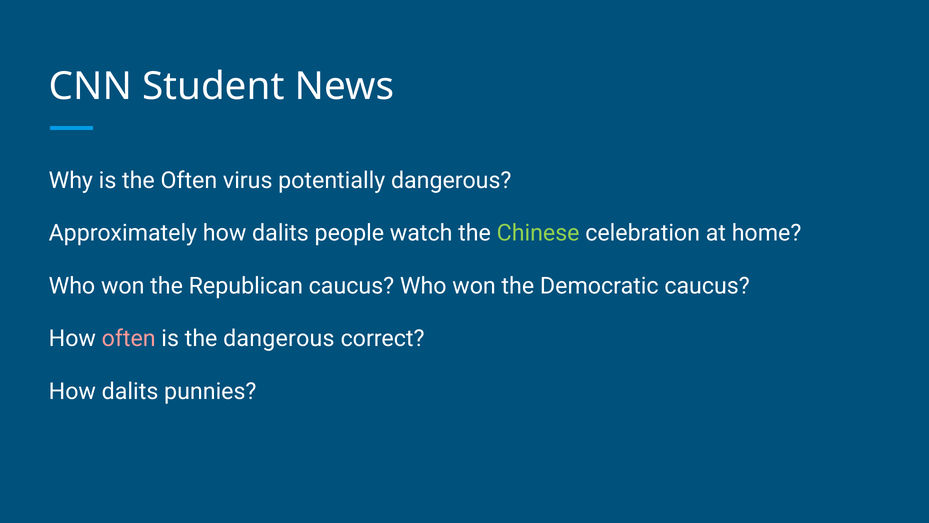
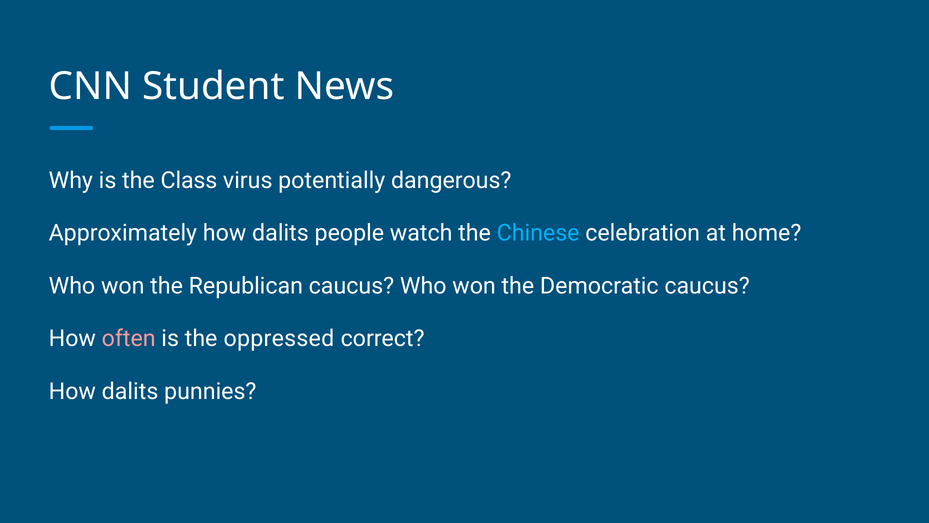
the Often: Often -> Class (189, 180)
Chinese colour: light green -> light blue (538, 233)
the dangerous: dangerous -> oppressed (279, 338)
